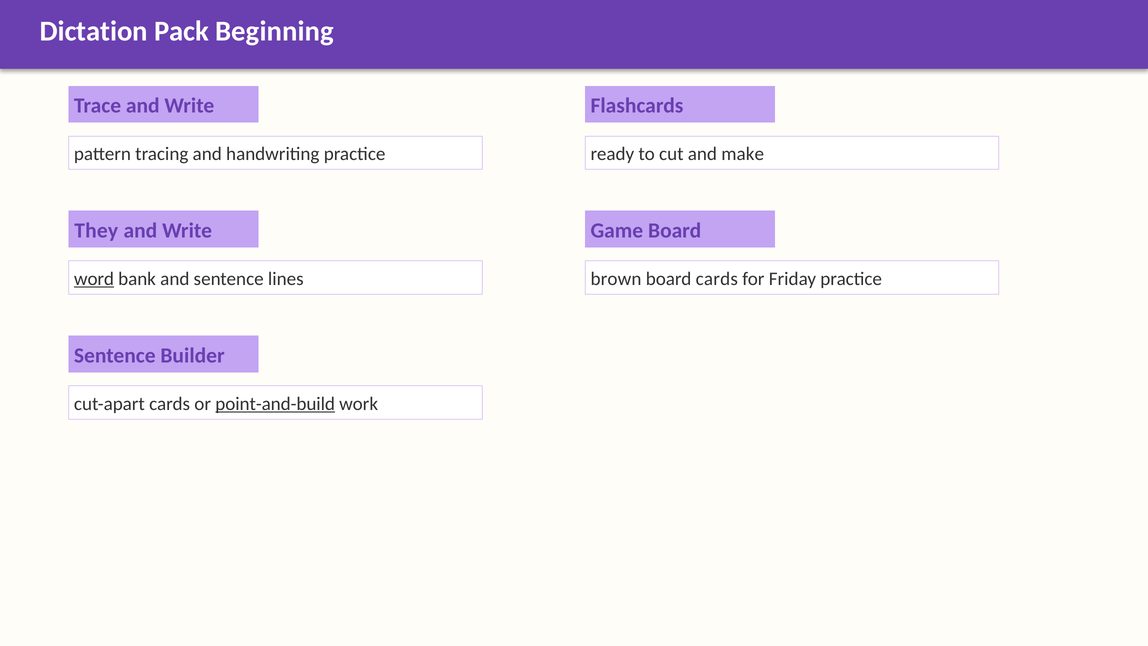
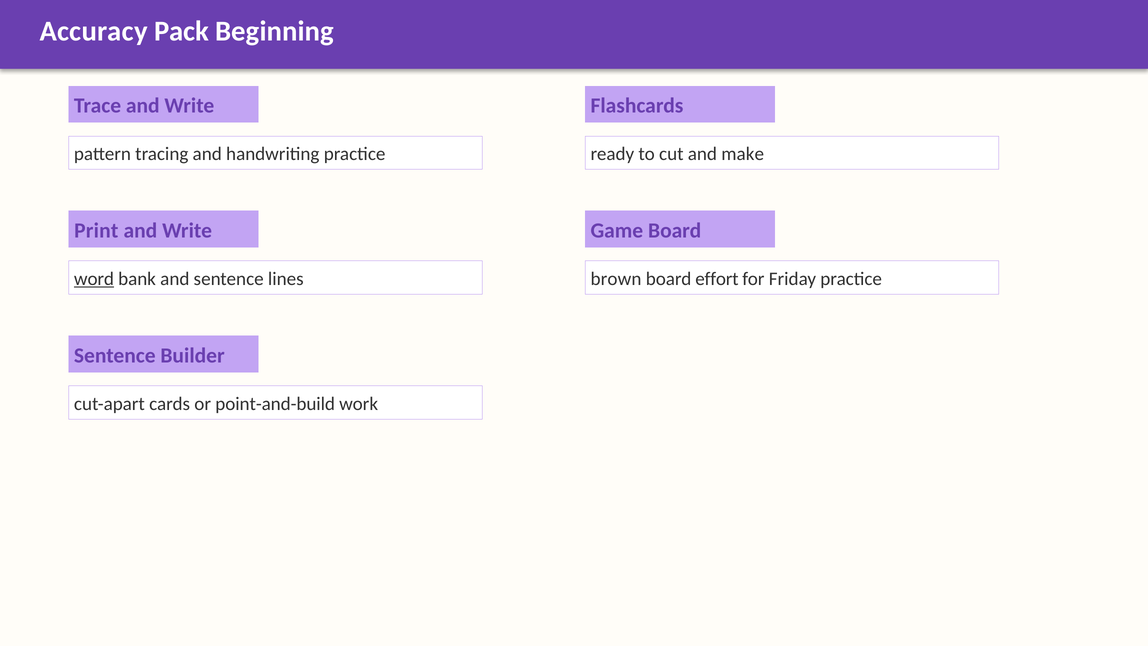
Dictation: Dictation -> Accuracy (94, 31)
They: They -> Print (96, 230)
board cards: cards -> effort (717, 279)
point-and-build underline: present -> none (275, 404)
